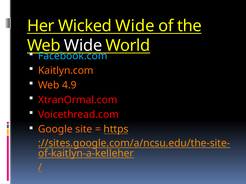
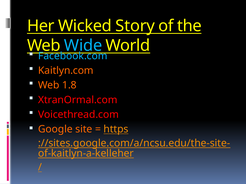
Wicked Wide: Wide -> Story (135, 26)
Wide colour: white -> light blue (83, 46)
4.9: 4.9 -> 1.8 (69, 85)
